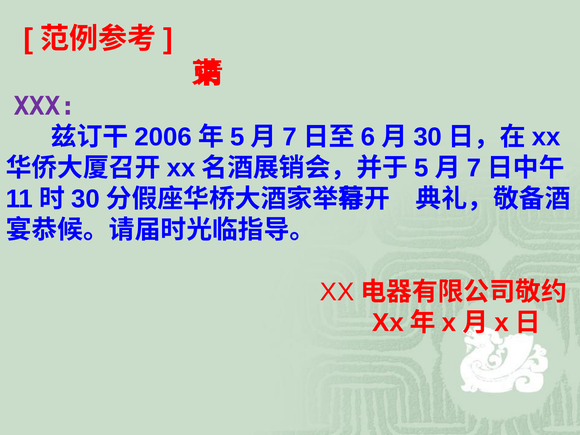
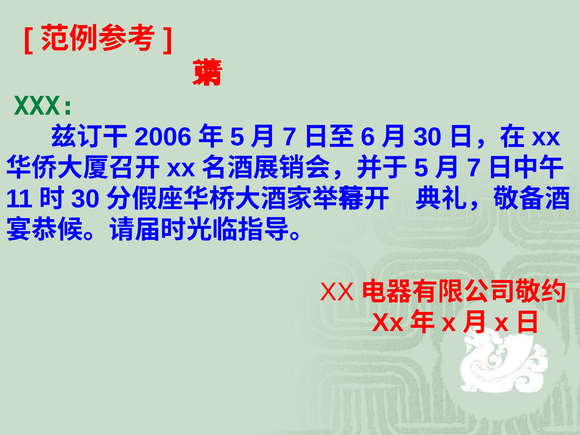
XXX colour: purple -> green (45, 106)
